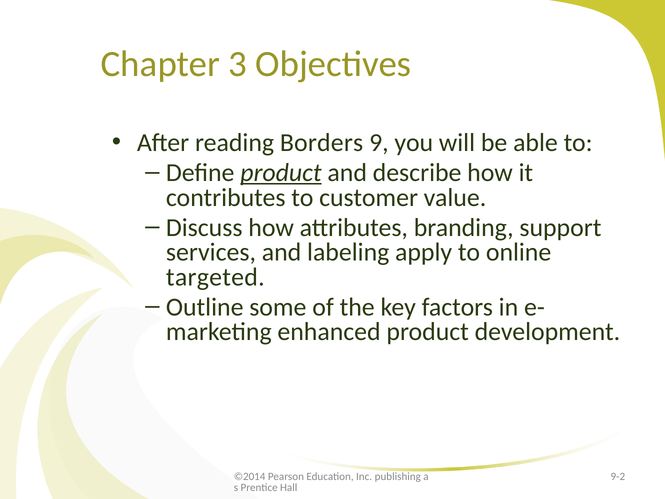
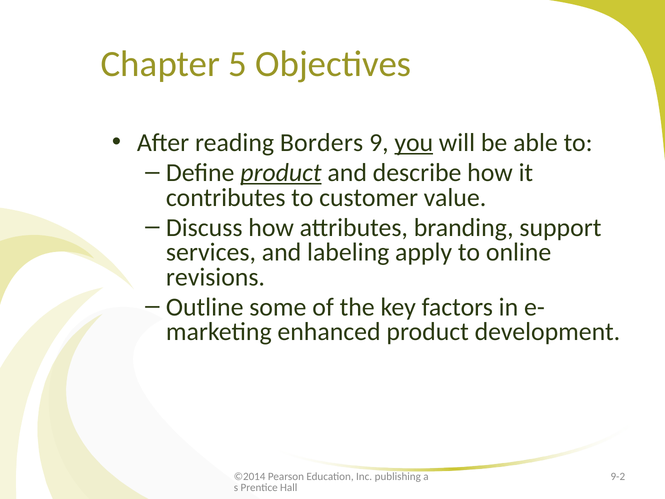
3: 3 -> 5 (238, 64)
you underline: none -> present (414, 143)
targeted: targeted -> revisions (215, 277)
